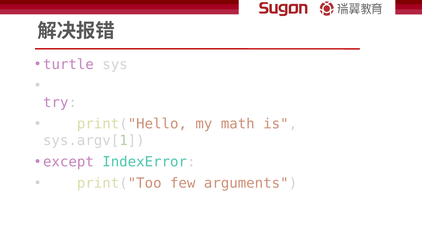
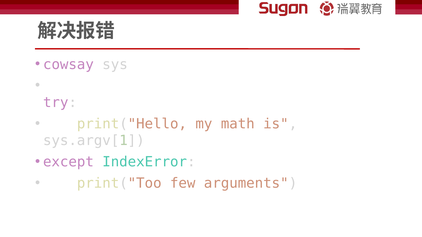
turtle: turtle -> cowsay (68, 65)
